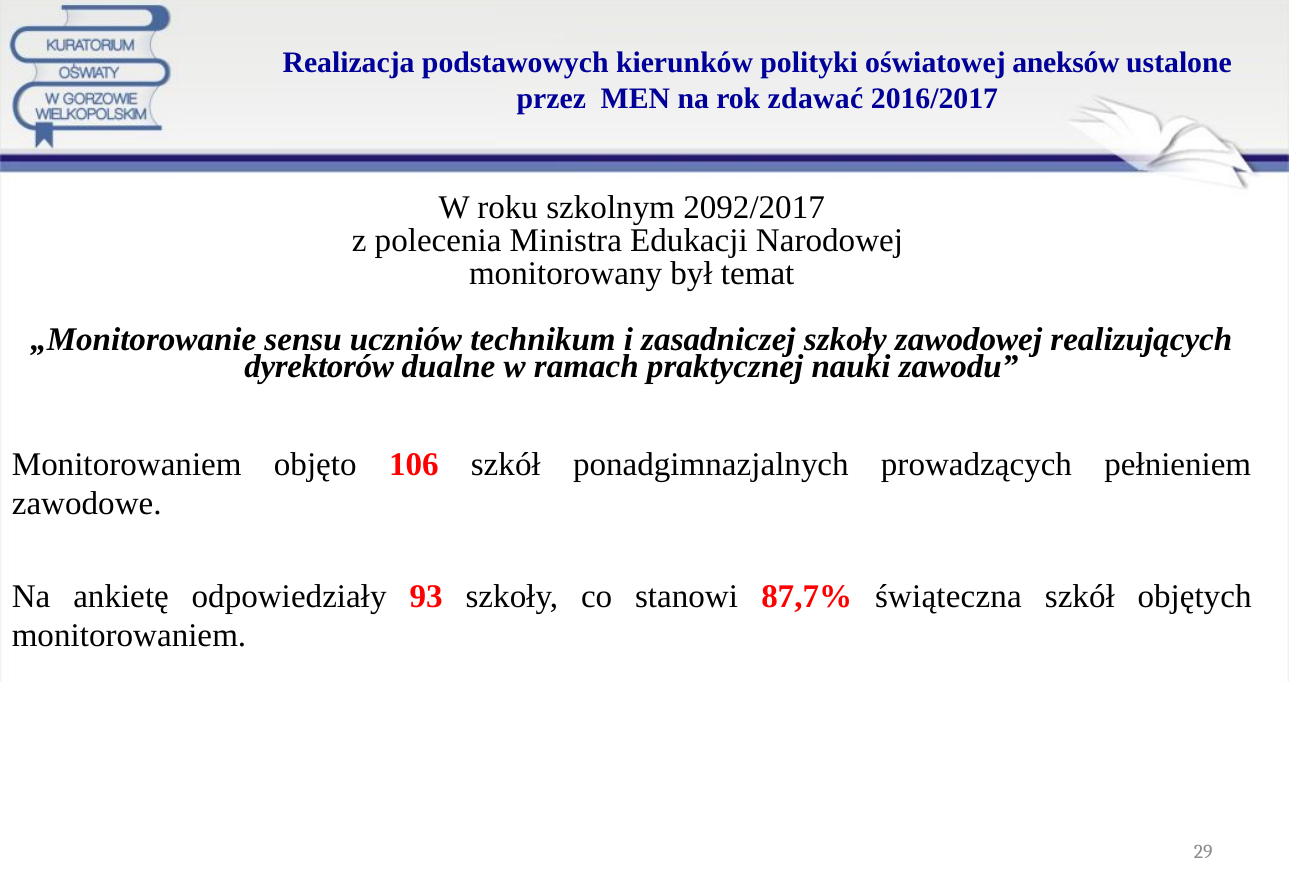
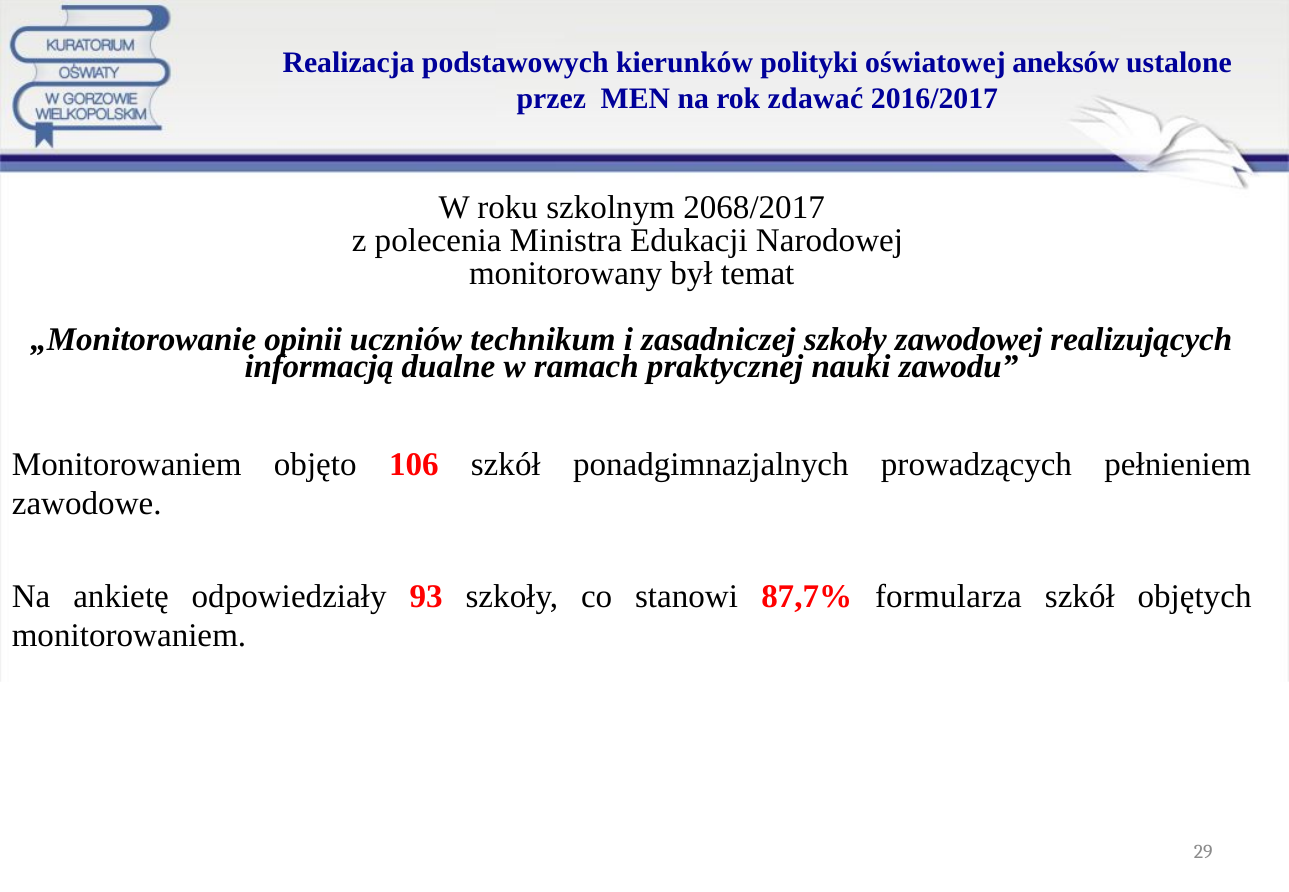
2092/2017: 2092/2017 -> 2068/2017 (754, 208)
sensu: sensu -> opinii (303, 340)
dyrektorów: dyrektorów -> informacją (319, 367)
świąteczna: świąteczna -> formularza (948, 597)
